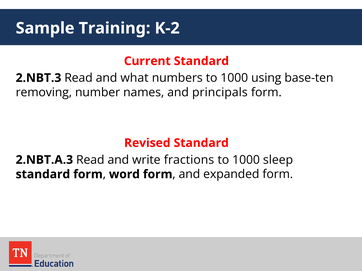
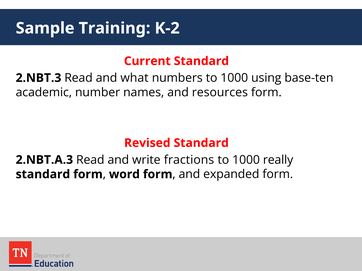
removing: removing -> academic (44, 93)
principals: principals -> resources (220, 93)
sleep: sleep -> really (278, 160)
